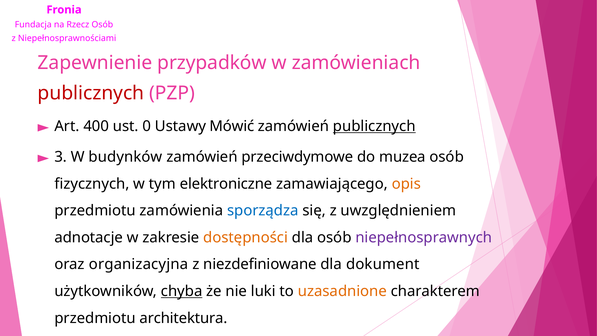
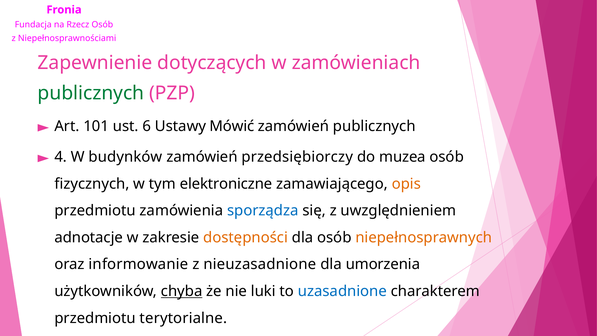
przypadków: przypadków -> dotyczących (212, 63)
publicznych colour: red -> green (91, 93)
400: 400 -> 101 (96, 126)
0: 0 -> 6 (147, 126)
publicznych underline: present -> none (374, 126)
3: 3 -> 4 (61, 157)
przeciwdymowe: przeciwdymowe -> przedsiębiorczy (297, 157)
niepełnosprawnych colour: purple -> orange (424, 237)
organizacyjna: organizacyjna -> informowanie (138, 264)
niezdefiniowane: niezdefiniowane -> nieuzasadnione (260, 264)
dokument: dokument -> umorzenia (383, 264)
uzasadnione colour: orange -> blue (342, 291)
architektura: architektura -> terytorialne (183, 318)
